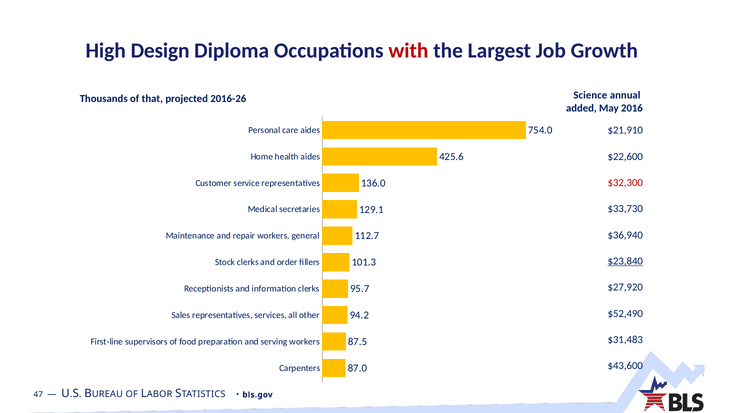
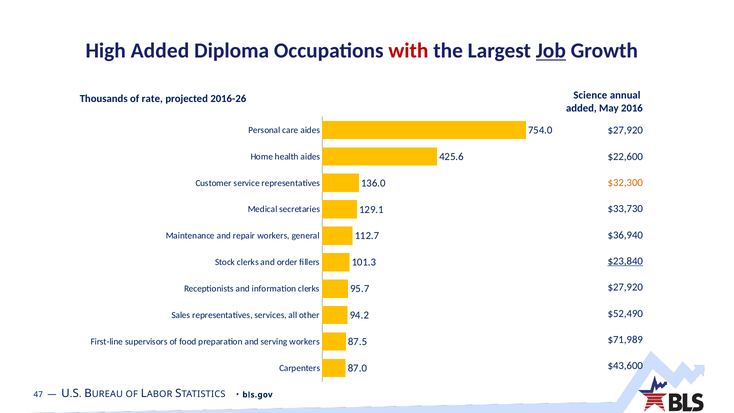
High Design: Design -> Added (160, 51)
Job underline: none -> present (551, 51)
that: that -> rate (152, 98)
$21,910: $21,910 -> $27,920 (625, 130)
$32,300 colour: red -> orange (625, 183)
$31,483: $31,483 -> $71,989 (625, 340)
